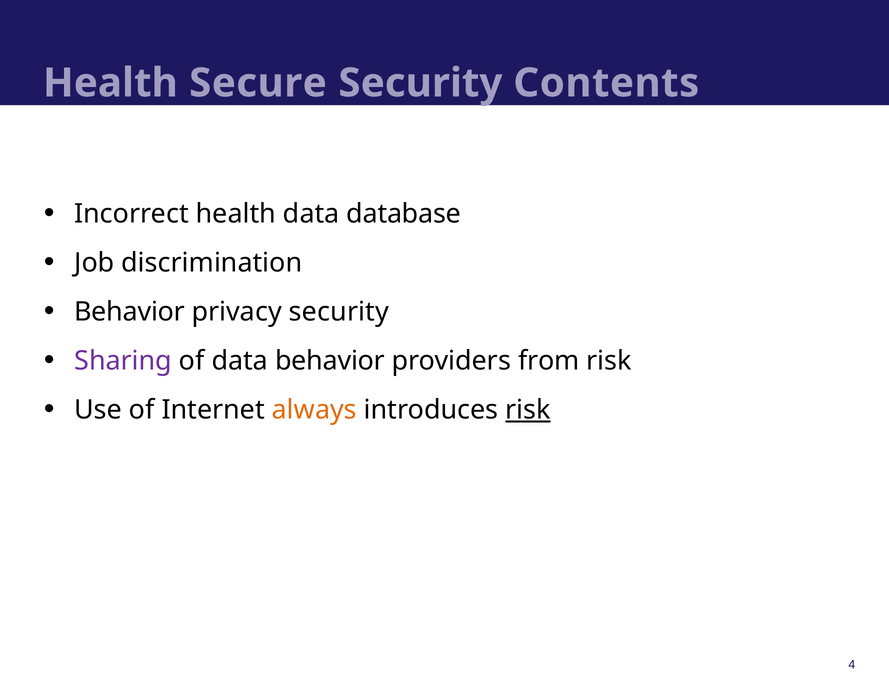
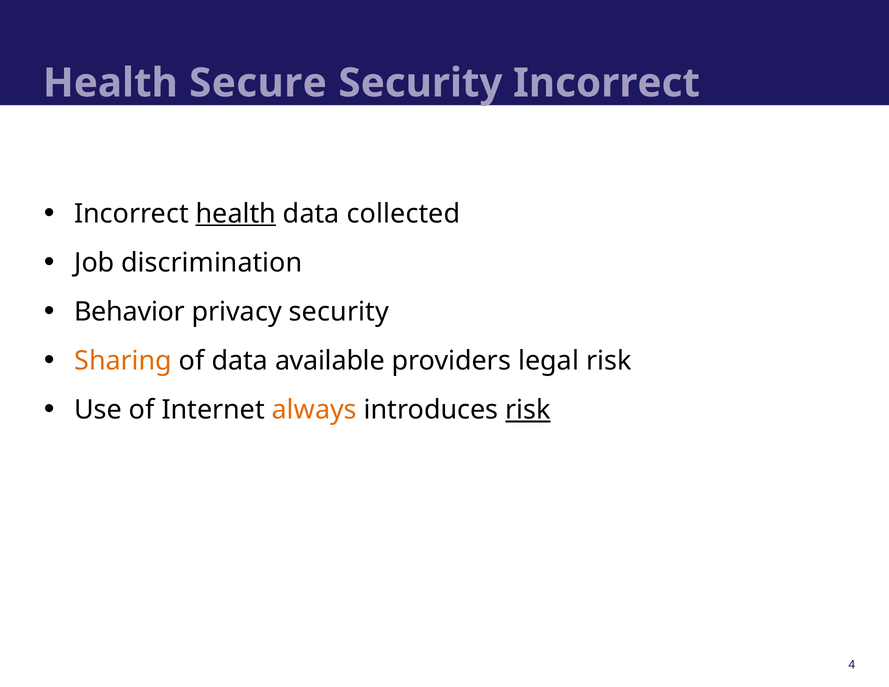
Security Contents: Contents -> Incorrect (607, 83)
health underline: none -> present (236, 214)
database: database -> collected (403, 214)
Sharing colour: purple -> orange (123, 361)
data behavior: behavior -> available (330, 361)
from: from -> legal (549, 361)
